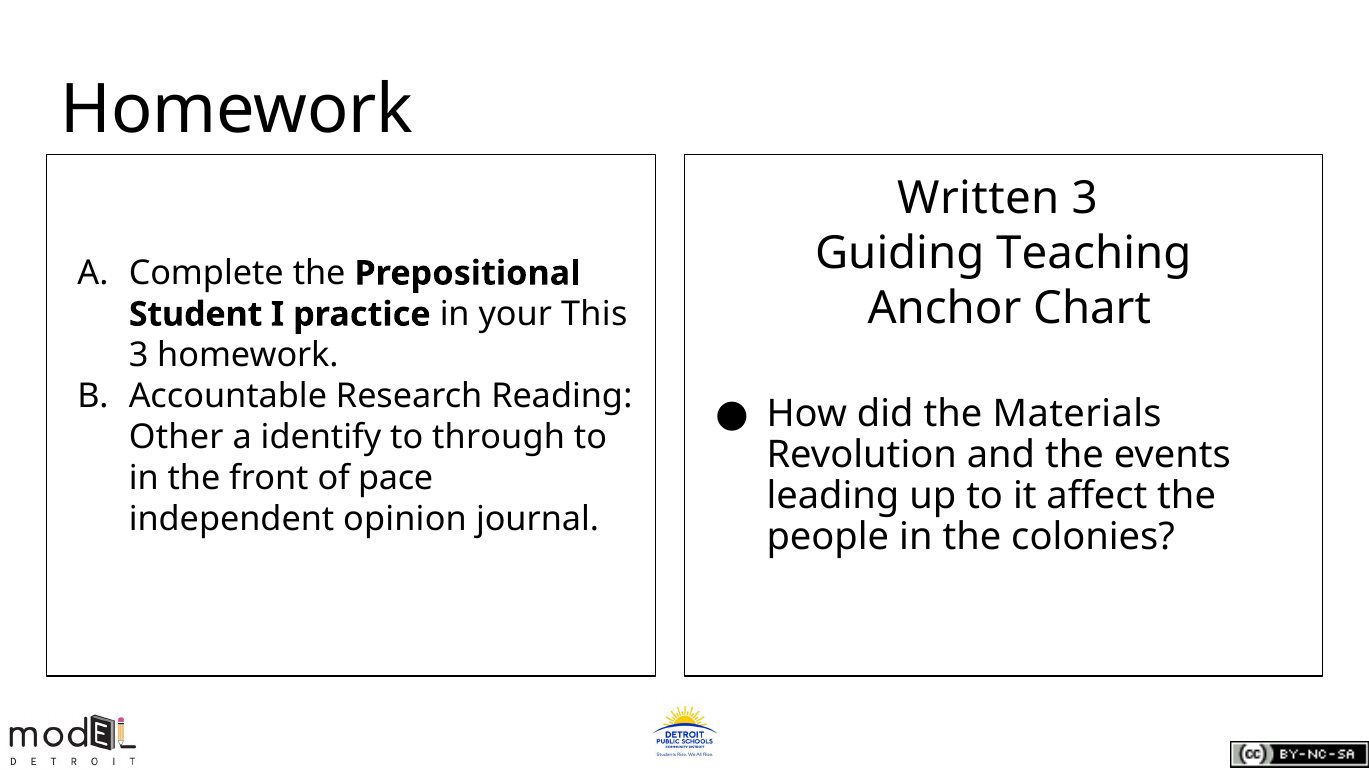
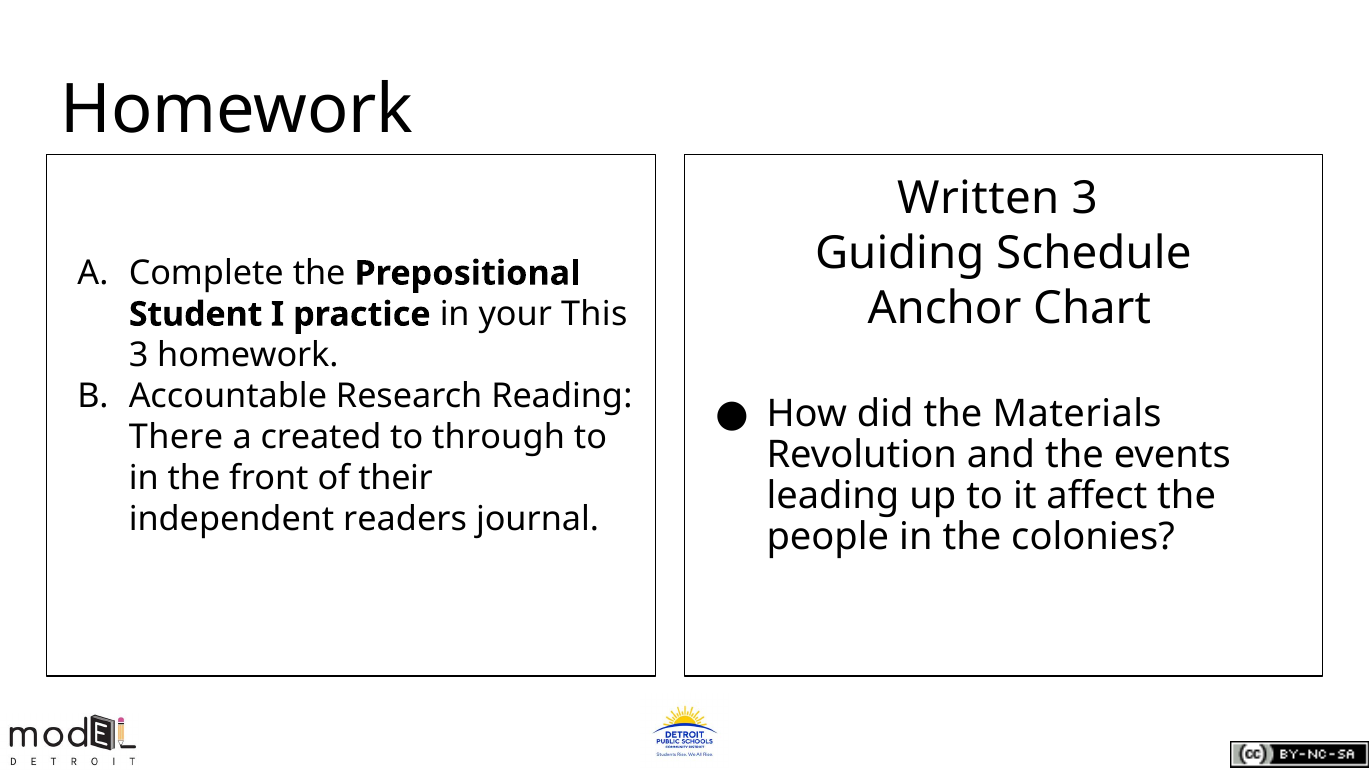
Teaching: Teaching -> Schedule (1094, 254)
Other: Other -> There (176, 438)
identify: identify -> created (321, 438)
pace: pace -> their (396, 479)
opinion: opinion -> readers (405, 520)
